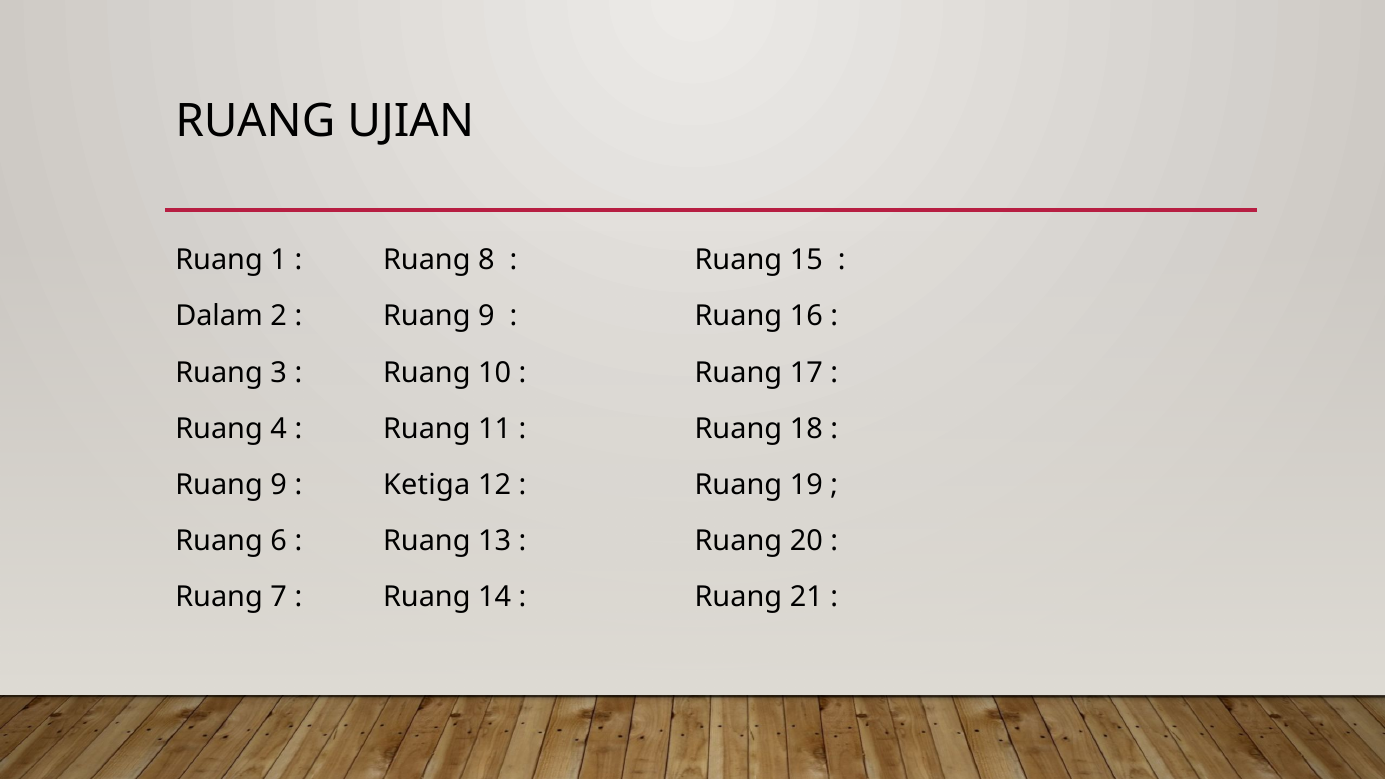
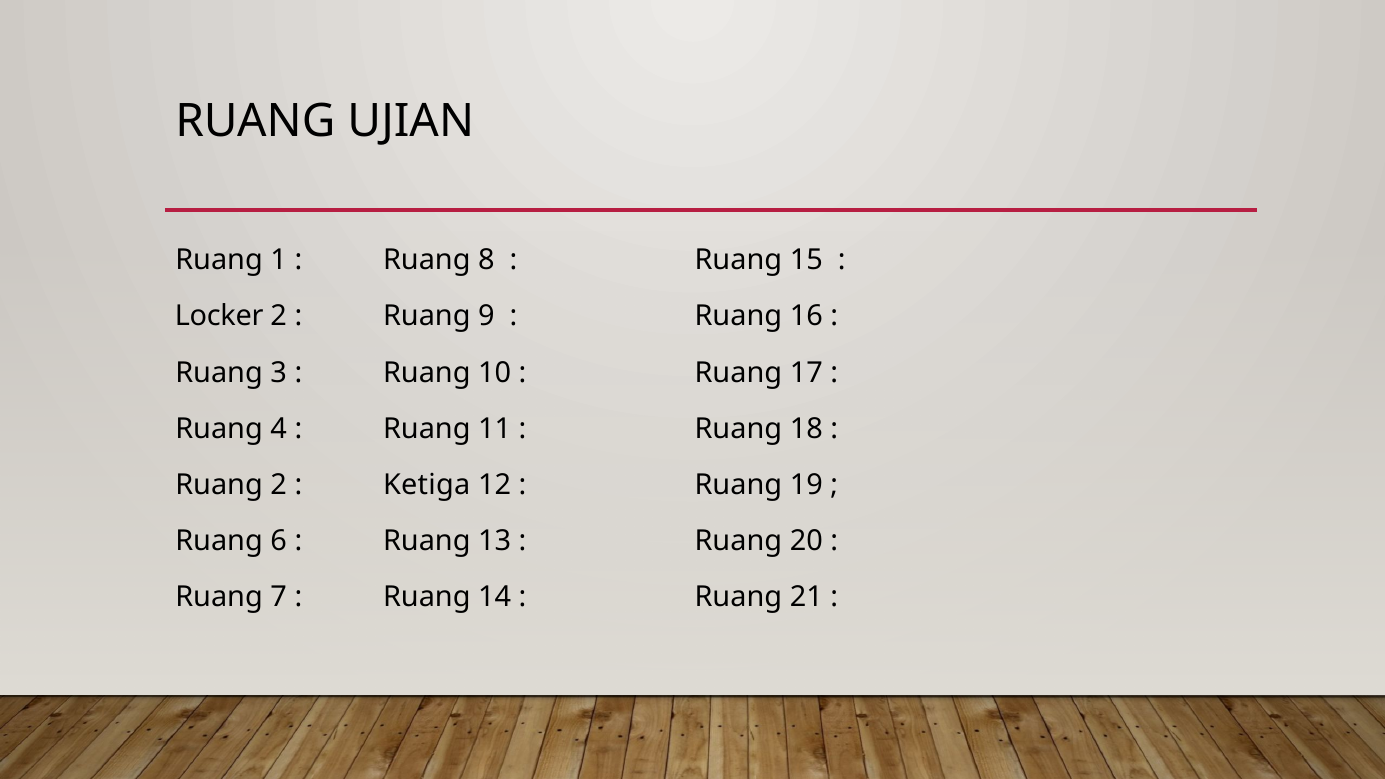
Dalam: Dalam -> Locker (219, 316)
9: 9 -> 2 (279, 485)
